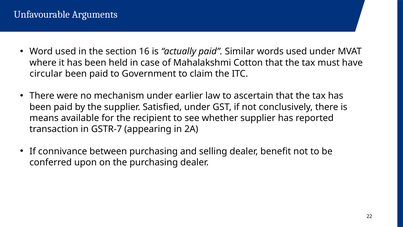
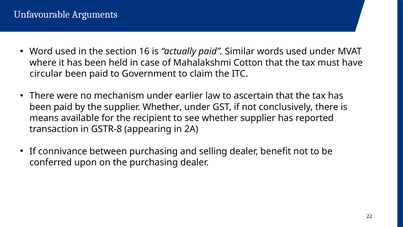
supplier Satisfied: Satisfied -> Whether (162, 107)
GSTR-7: GSTR-7 -> GSTR-8 (107, 129)
